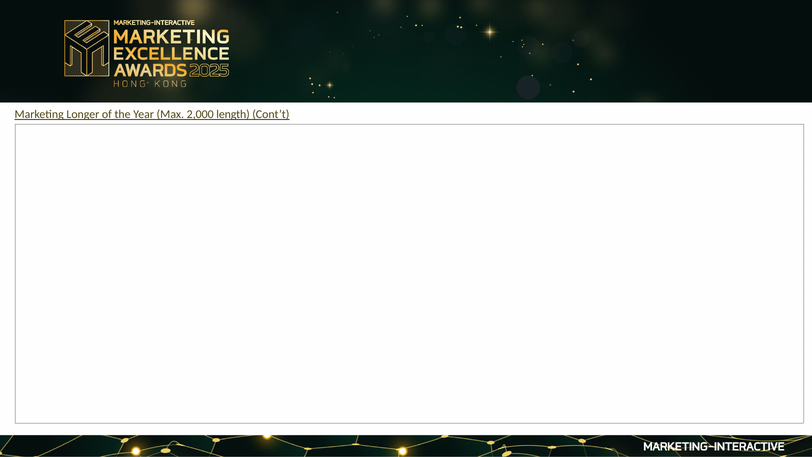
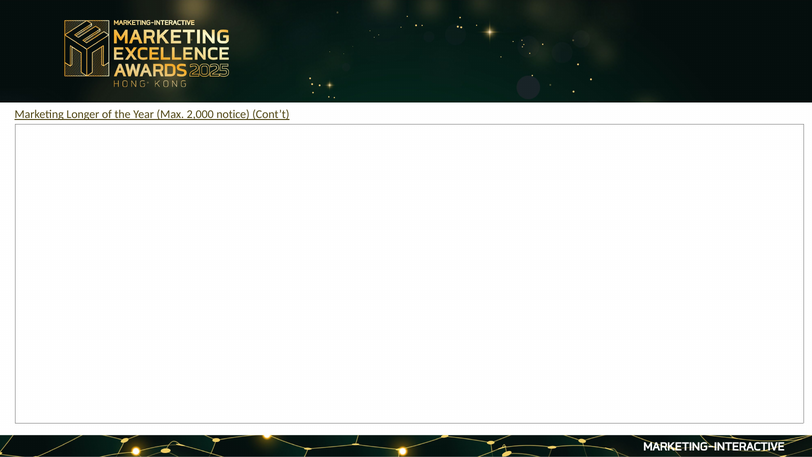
length: length -> notice (233, 114)
